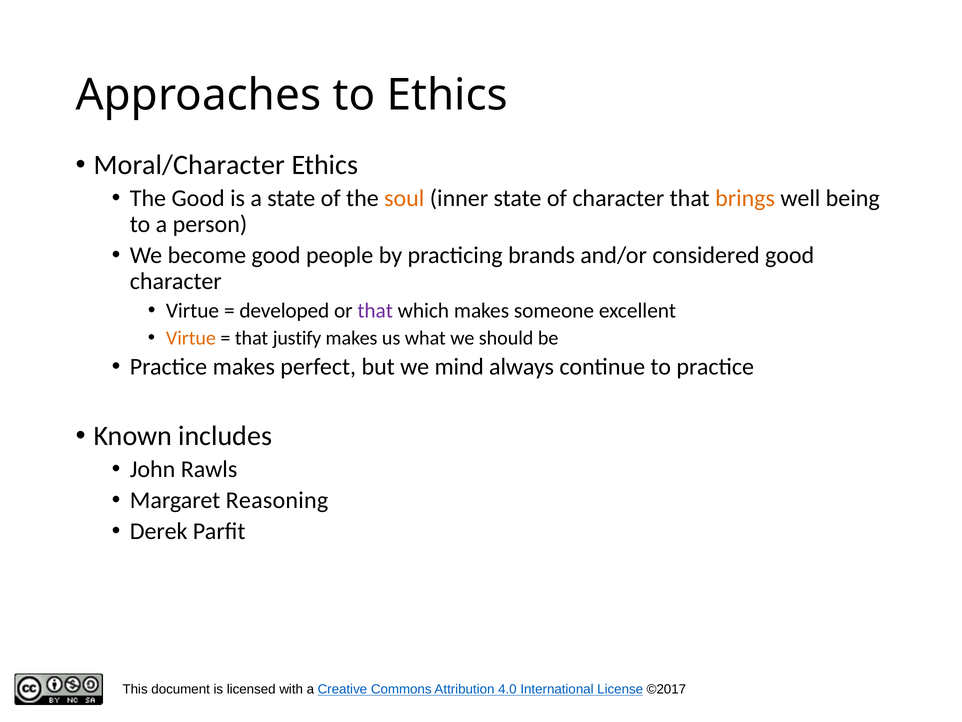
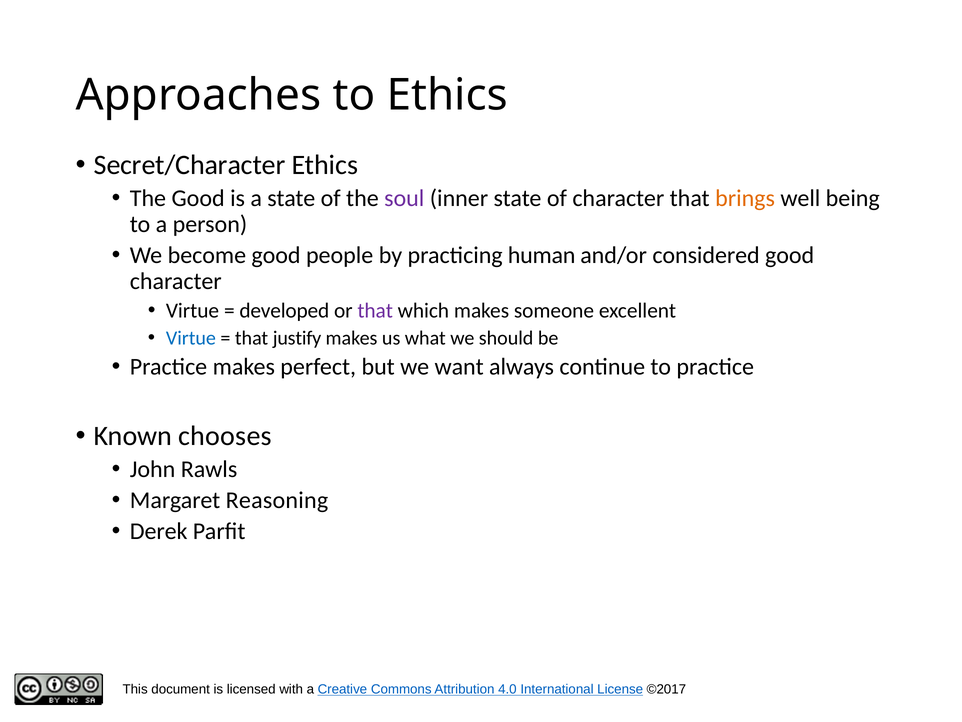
Moral/Character: Moral/Character -> Secret/Character (190, 165)
soul colour: orange -> purple (404, 198)
brands: brands -> human (542, 255)
Virtue colour: orange -> blue (191, 338)
mind: mind -> want (459, 367)
includes: includes -> chooses (225, 436)
